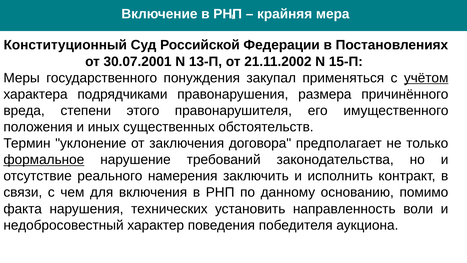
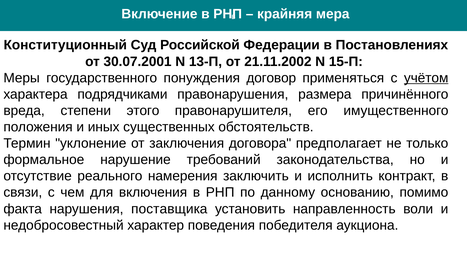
закупал: закупал -> договор (271, 78)
формальное underline: present -> none (44, 160)
технических: технических -> поставщика (169, 209)
